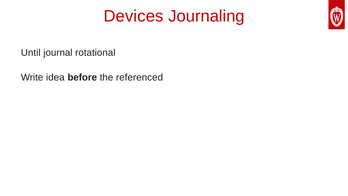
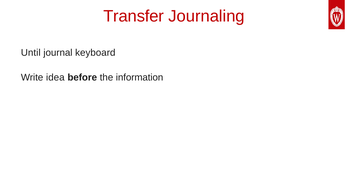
Devices: Devices -> Transfer (134, 16)
rotational: rotational -> keyboard (95, 53)
referenced: referenced -> information (140, 77)
